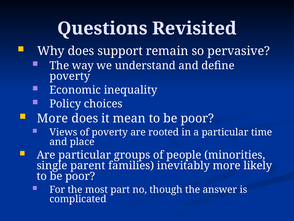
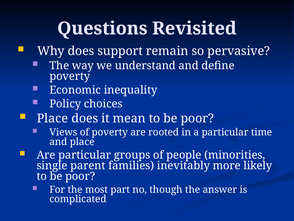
More: More -> Place (52, 118)
